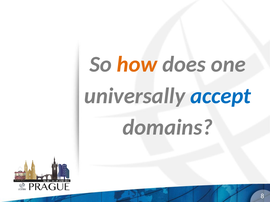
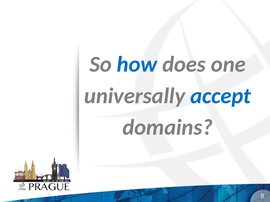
how colour: orange -> blue (137, 65)
